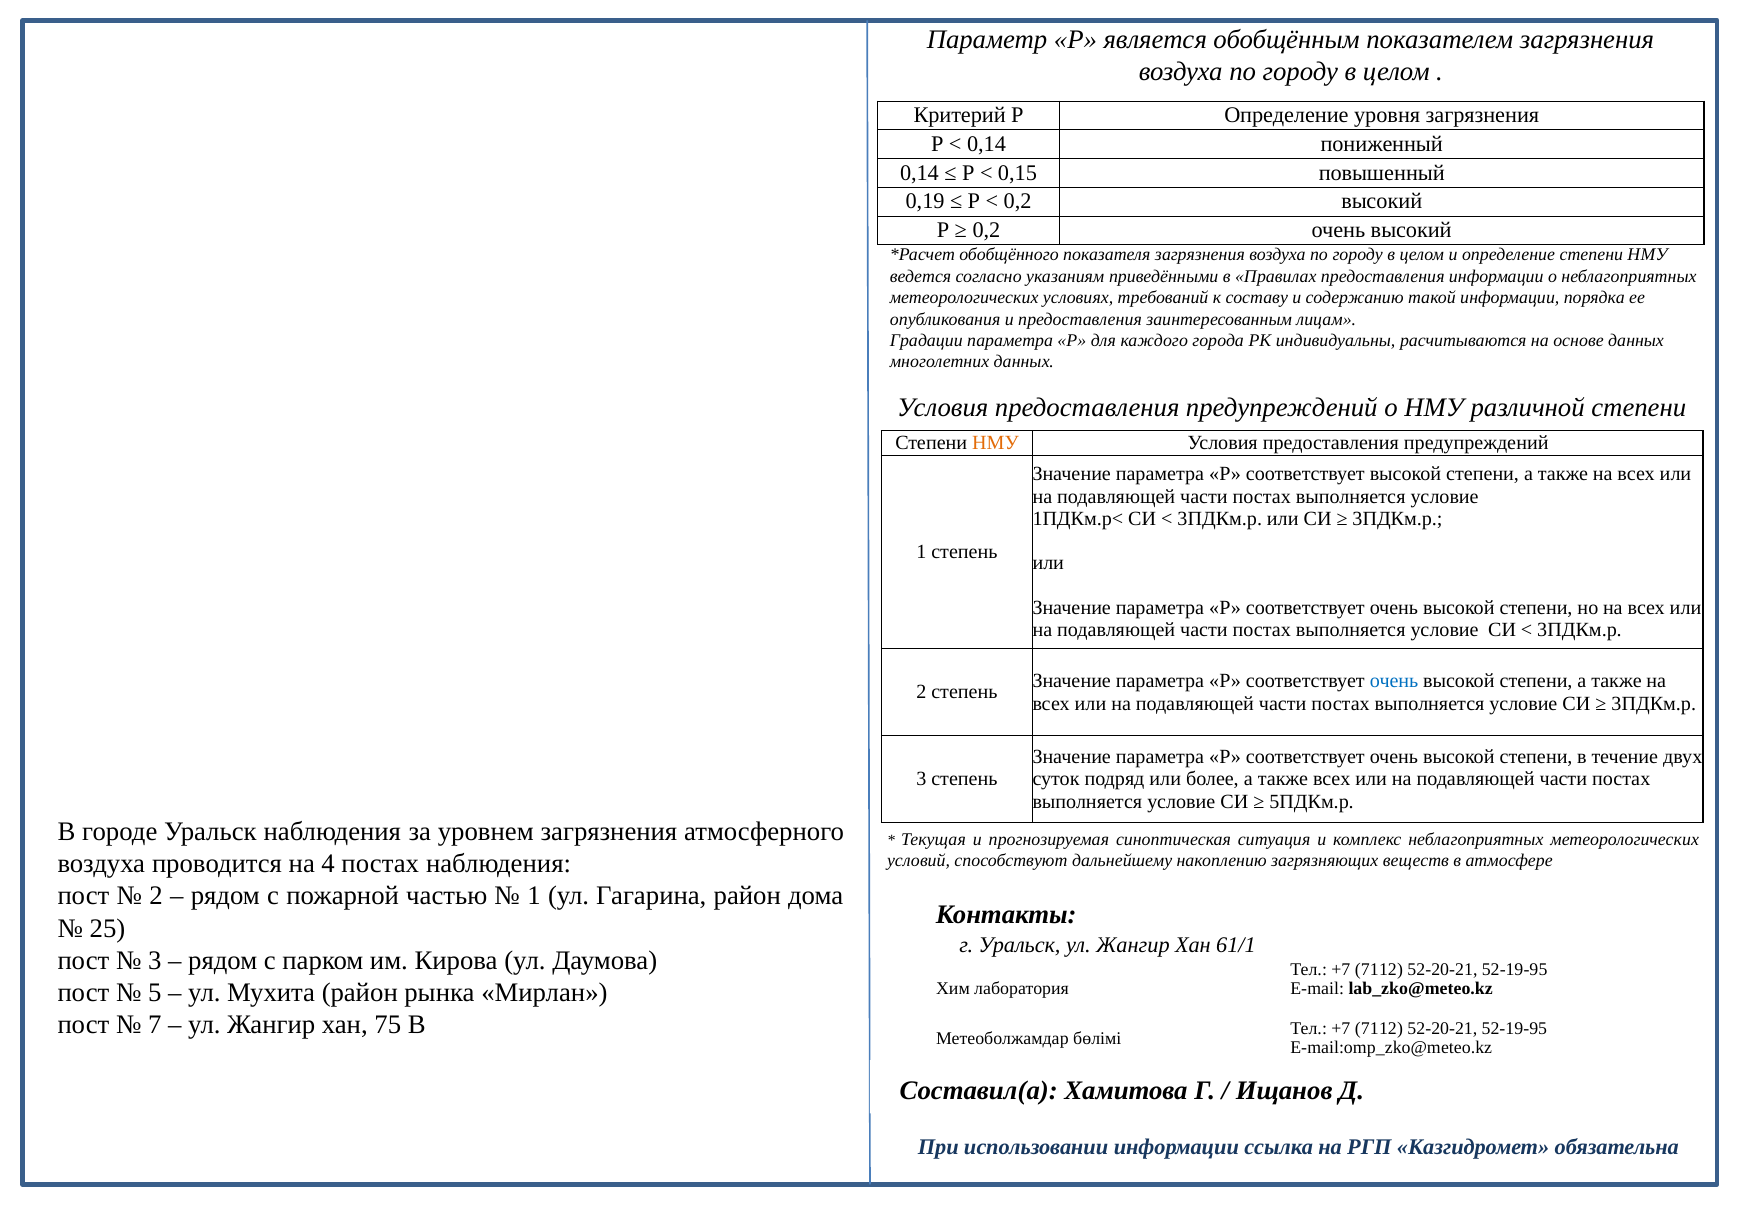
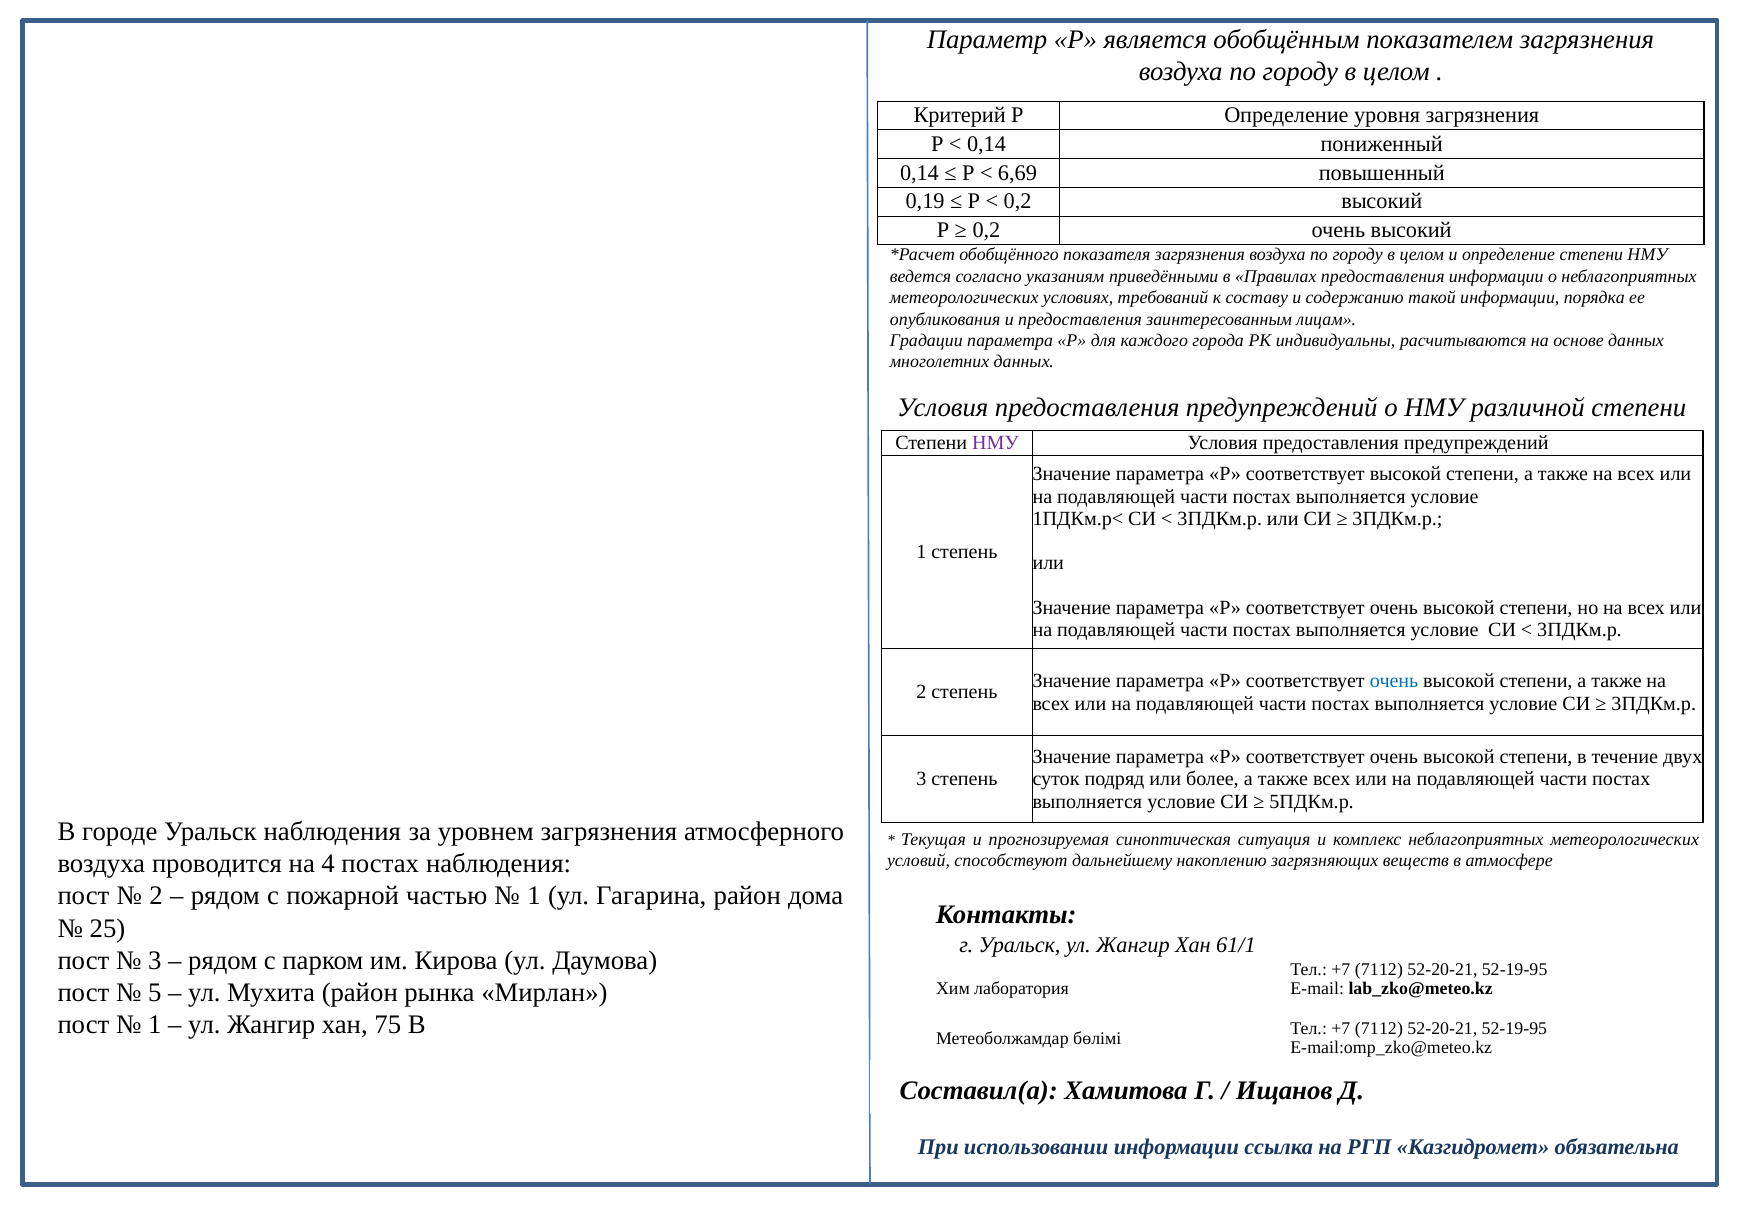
0,15: 0,15 -> 6,69 (1017, 173)
НМУ colour: orange -> purple (995, 443)
7: 7 -> 1 (155, 1024)
